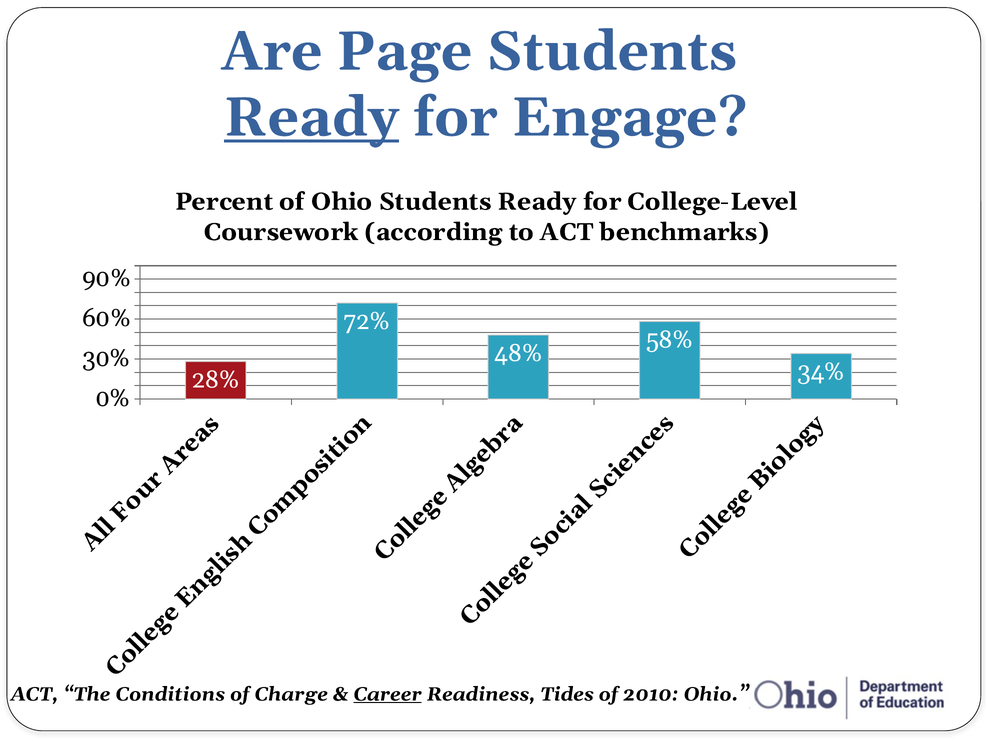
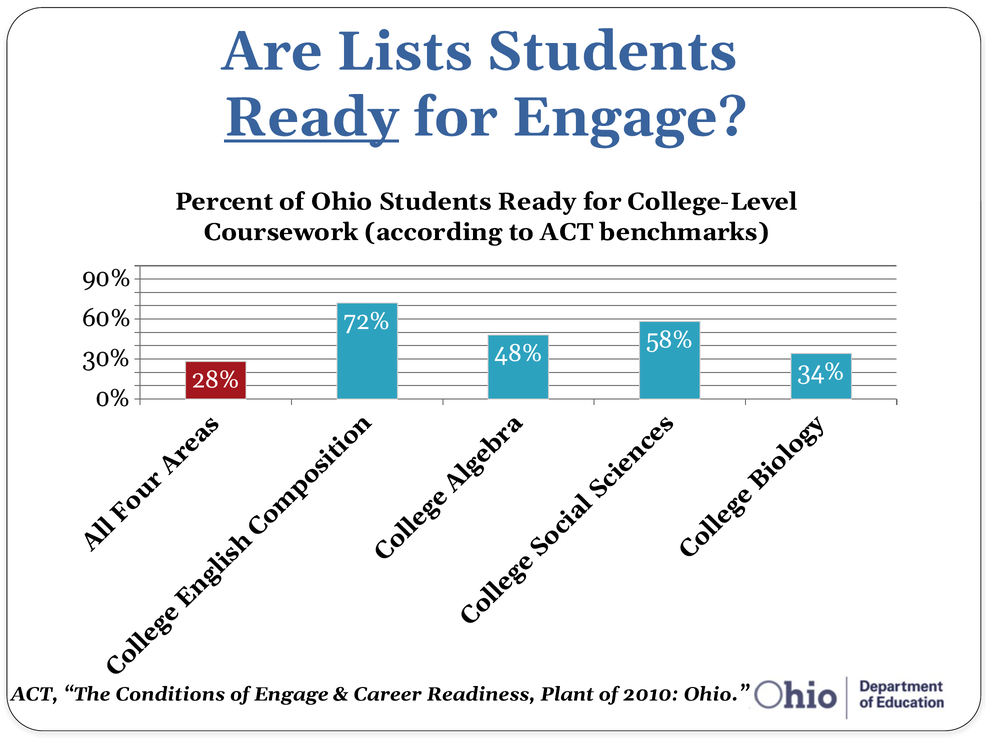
Page: Page -> Lists (404, 52)
of Charge: Charge -> Engage (291, 694)
Career underline: present -> none (387, 694)
Tides: Tides -> Plant (567, 694)
